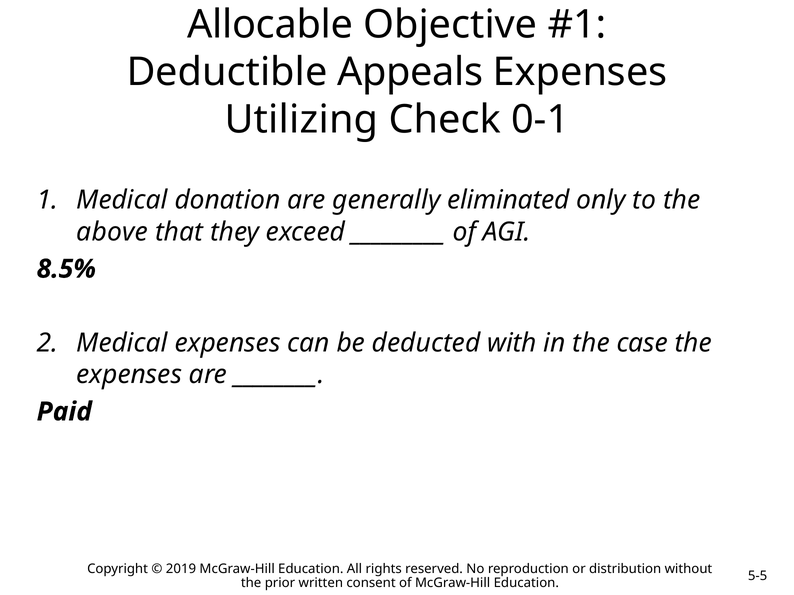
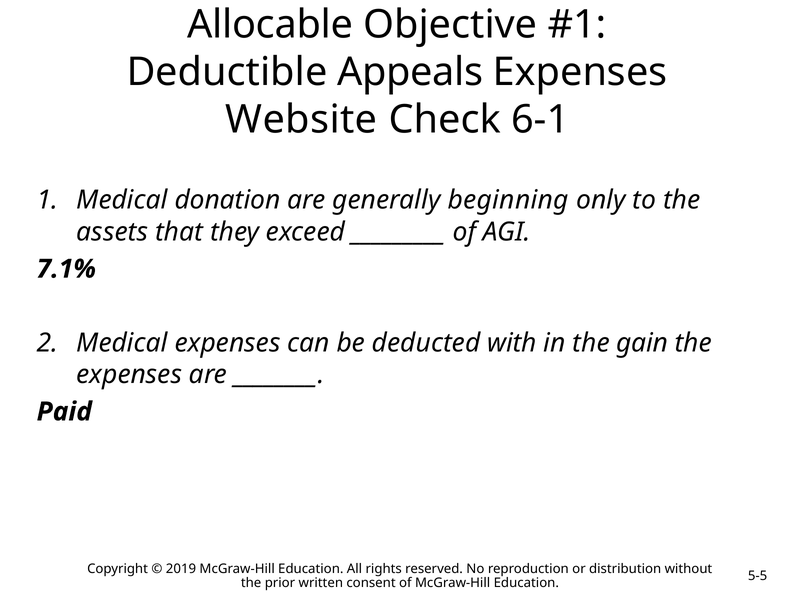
Utilizing: Utilizing -> Website (301, 120)
0-1: 0-1 -> 6-1 (540, 120)
eliminated: eliminated -> beginning (508, 200)
above: above -> assets (112, 232)
8.5%: 8.5% -> 7.1% (66, 269)
case: case -> gain (642, 343)
